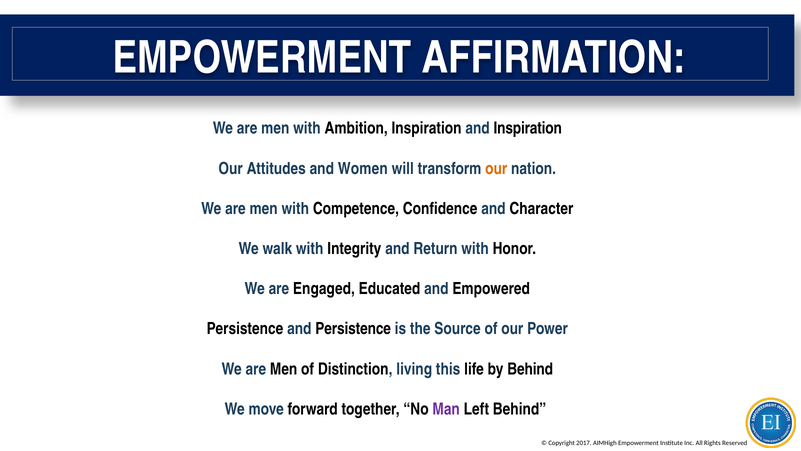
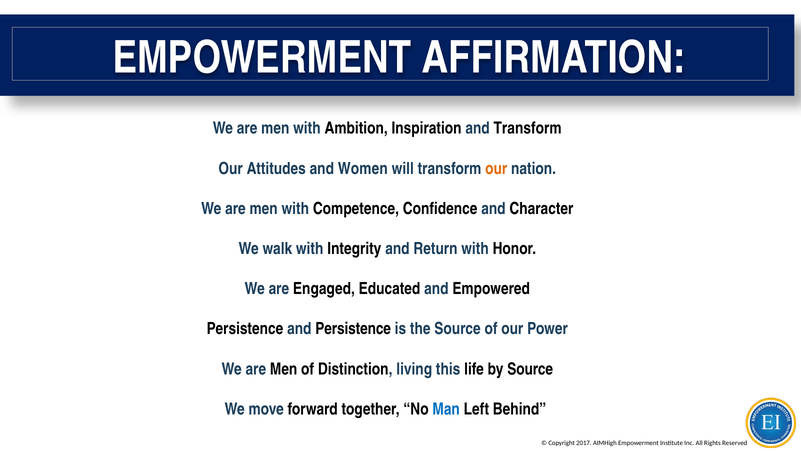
and Inspiration: Inspiration -> Transform (528, 128)
by Behind: Behind -> Source (530, 369)
Man colour: purple -> blue (446, 409)
